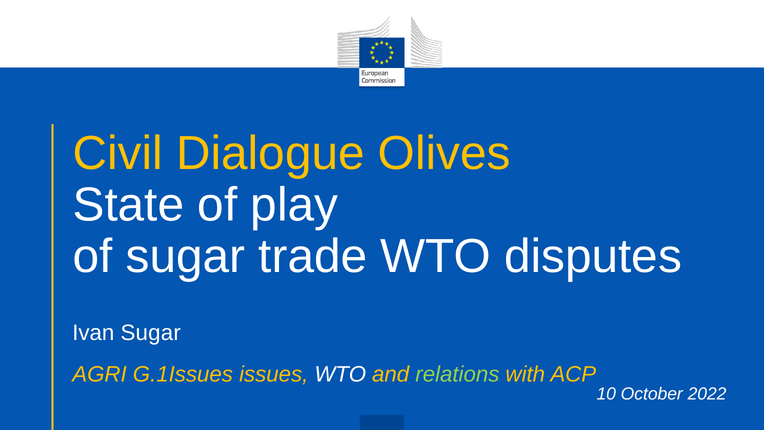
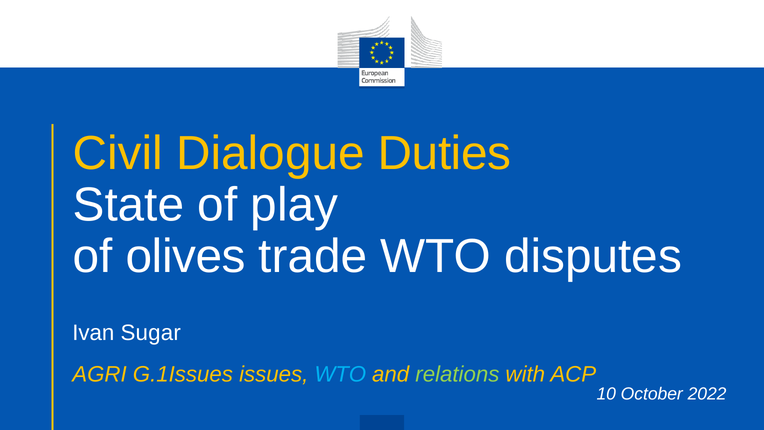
Olives: Olives -> Duties (444, 153)
of sugar: sugar -> olives (186, 256)
WTO colour: white -> light blue (340, 374)
